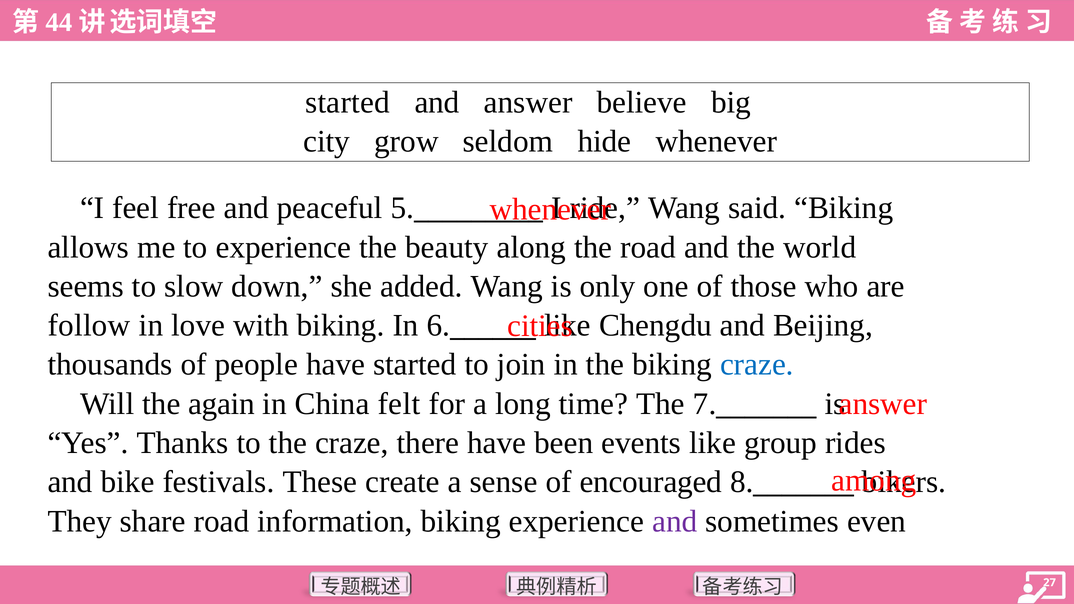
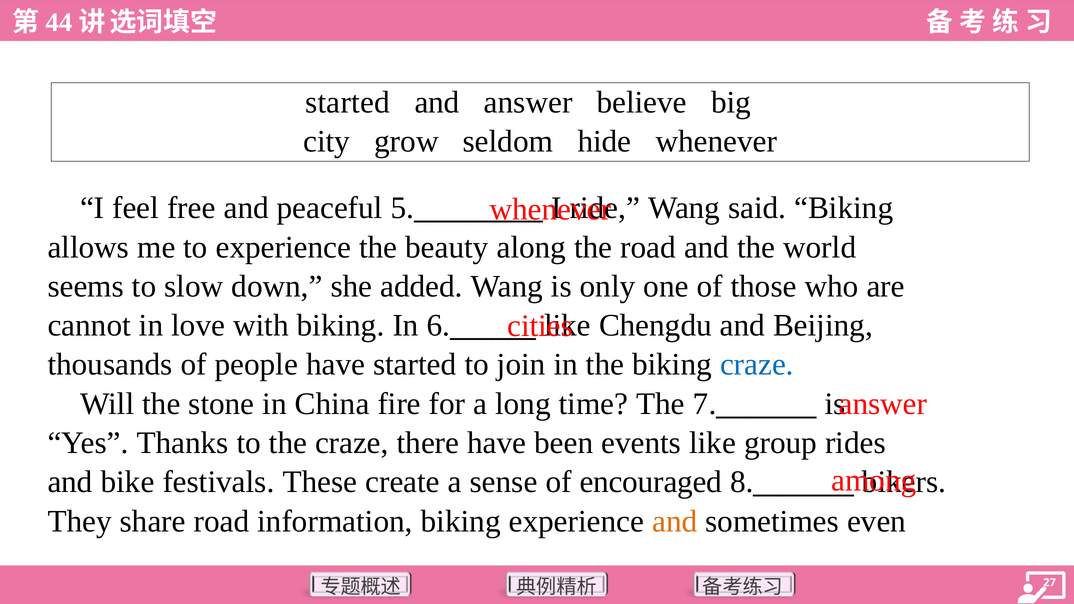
follow: follow -> cannot (89, 326)
again: again -> stone (221, 404)
felt: felt -> fire (399, 404)
and colour: purple -> orange (675, 521)
